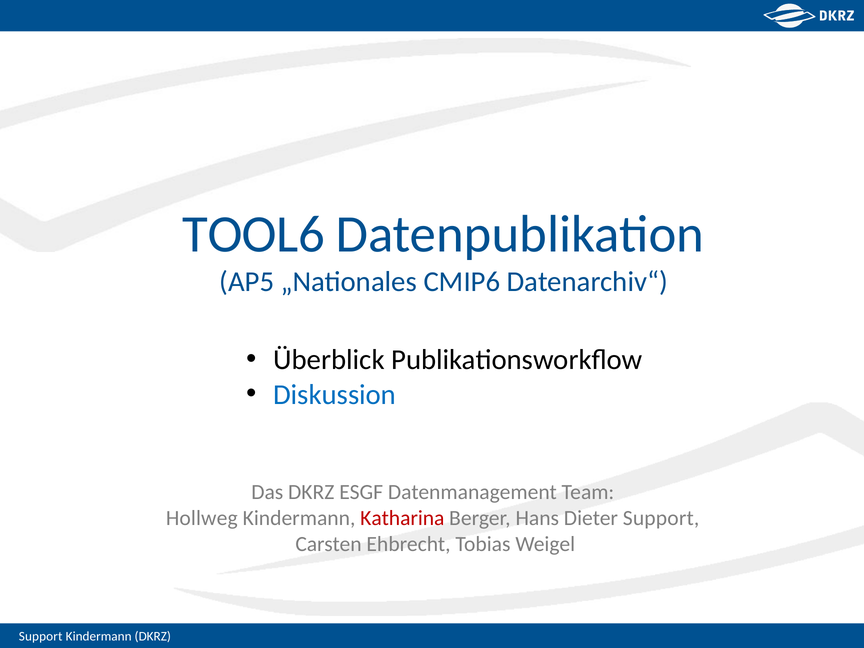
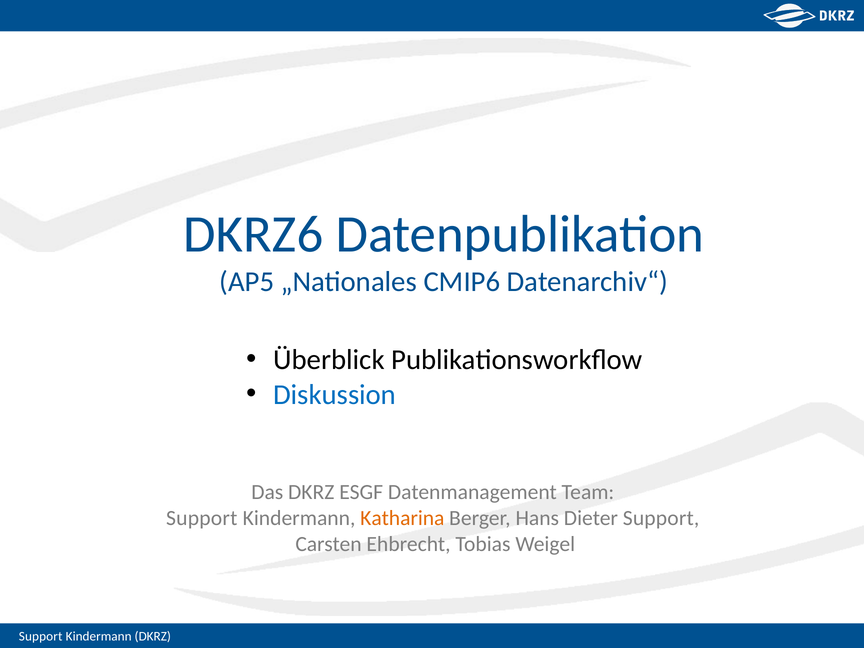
TOOL6: TOOL6 -> DKRZ6 (253, 234)
Hollweg: Hollweg -> Support (202, 518)
Katharina colour: red -> orange (402, 518)
